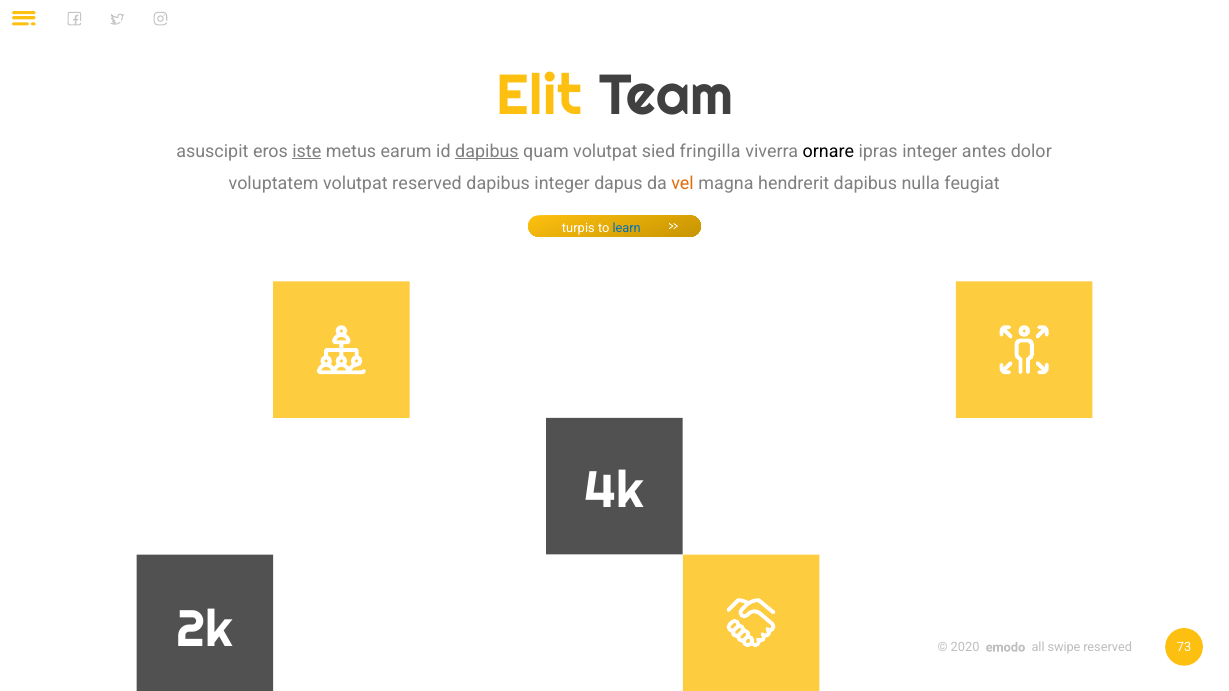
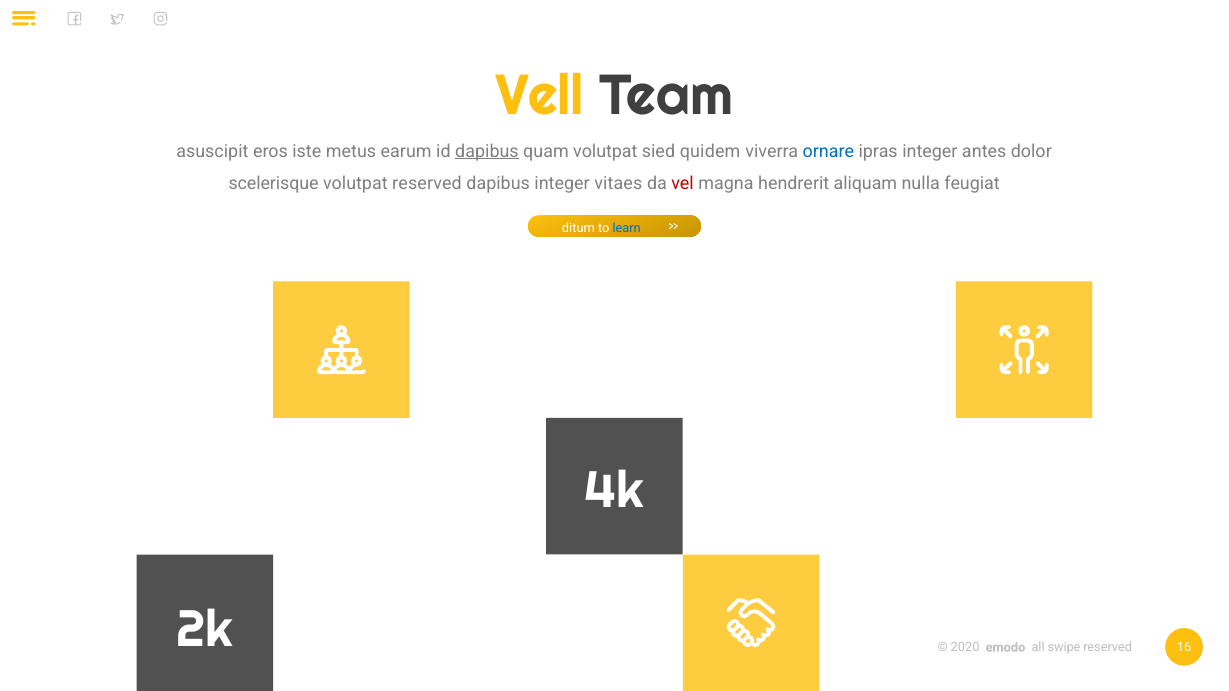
Elit: Elit -> Vell (540, 96)
iste underline: present -> none (307, 151)
fringilla: fringilla -> quidem (710, 151)
ornare colour: black -> blue (828, 151)
voluptatem: voluptatem -> scelerisque (274, 183)
dapus: dapus -> vitaes (618, 183)
vel colour: orange -> red (683, 183)
hendrerit dapibus: dapibus -> aliquam (865, 183)
turpis: turpis -> ditum (578, 228)
73: 73 -> 16 (1184, 648)
